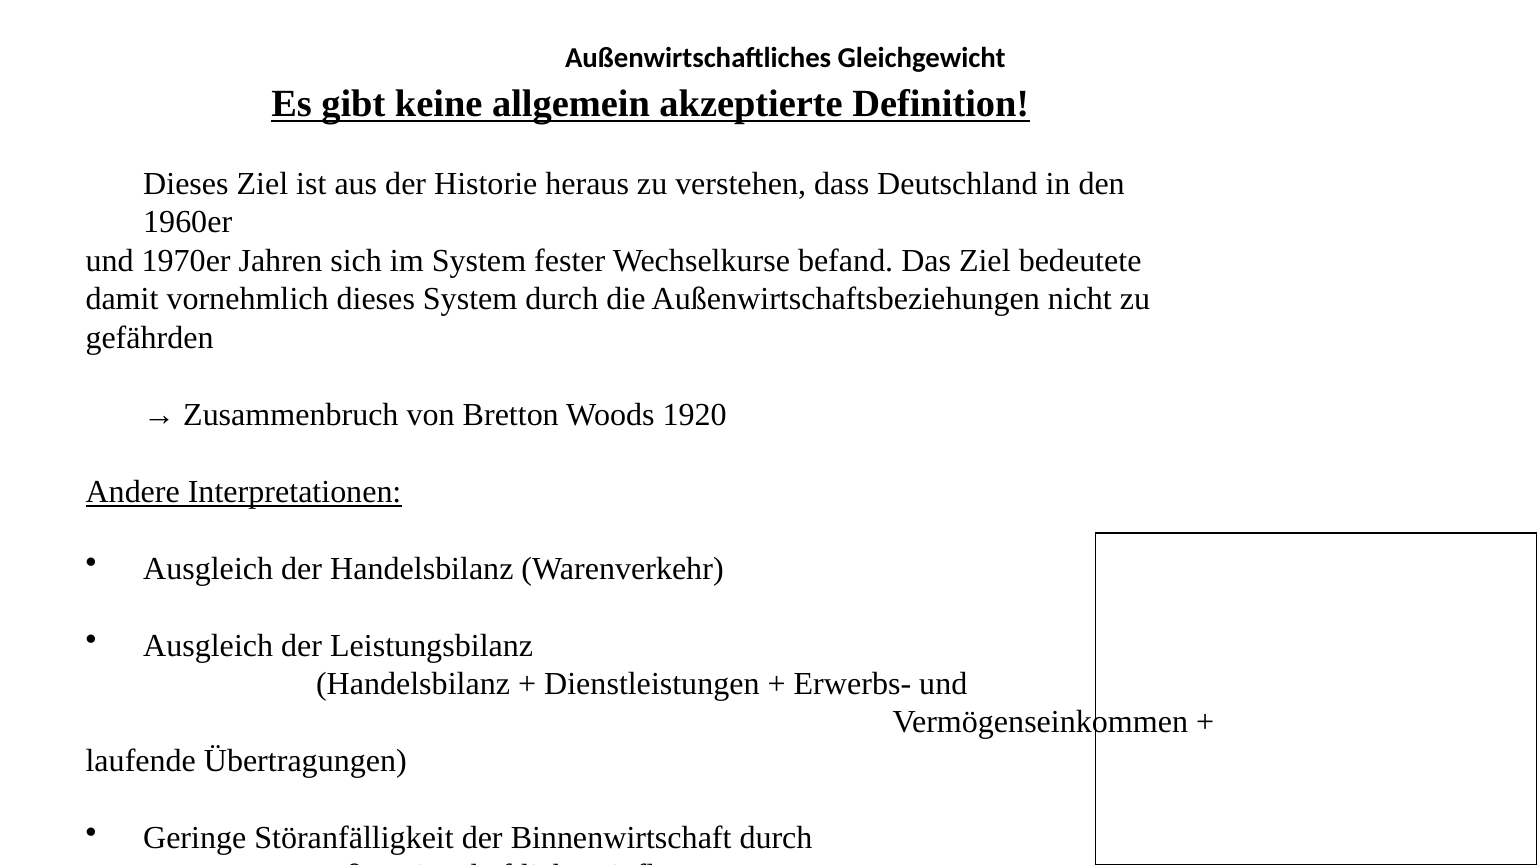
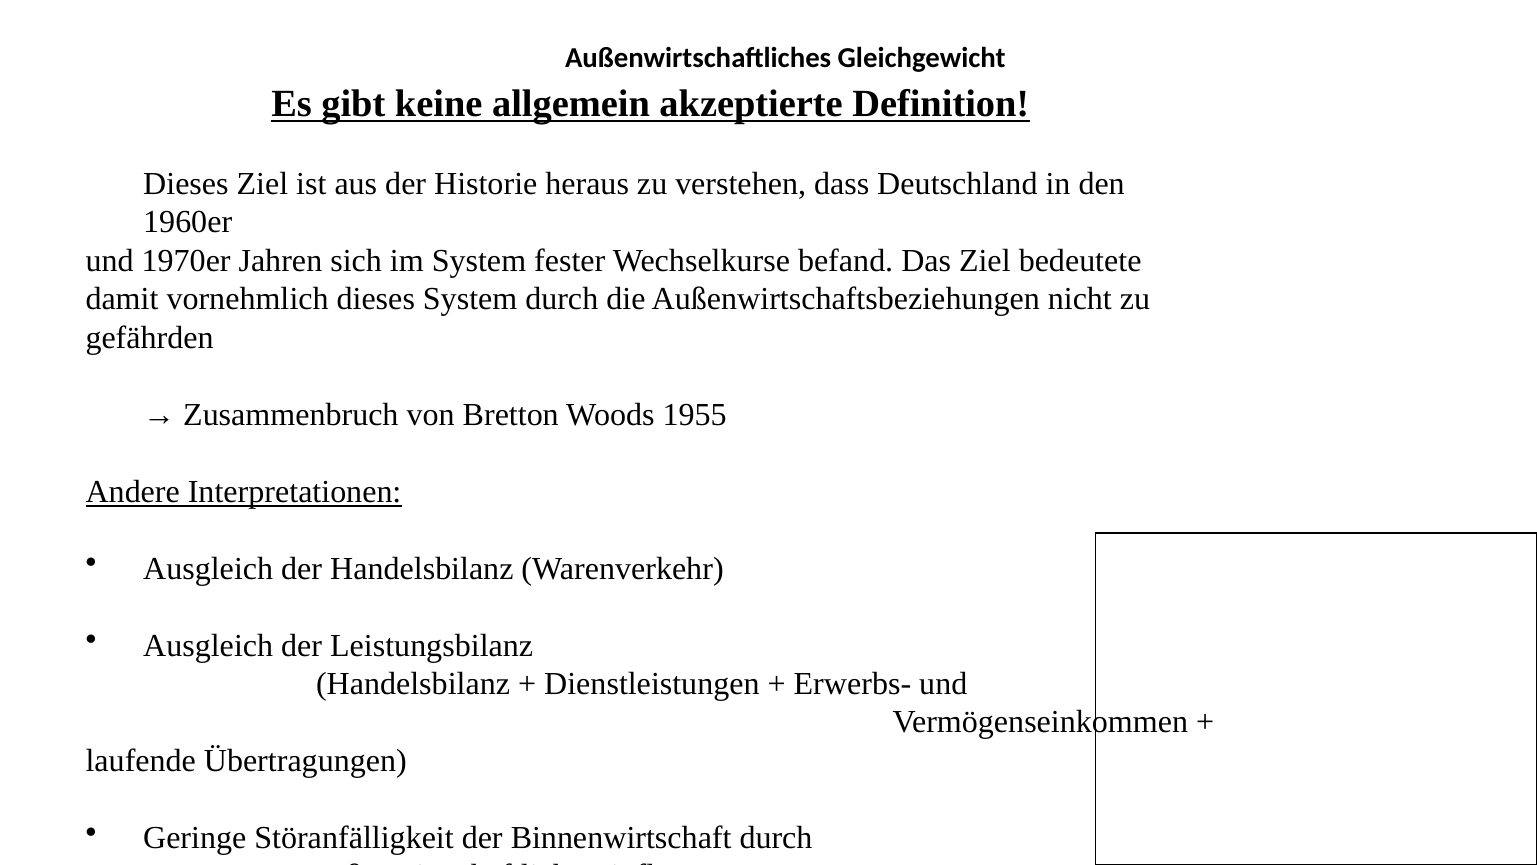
1920: 1920 -> 1955 (695, 414)
